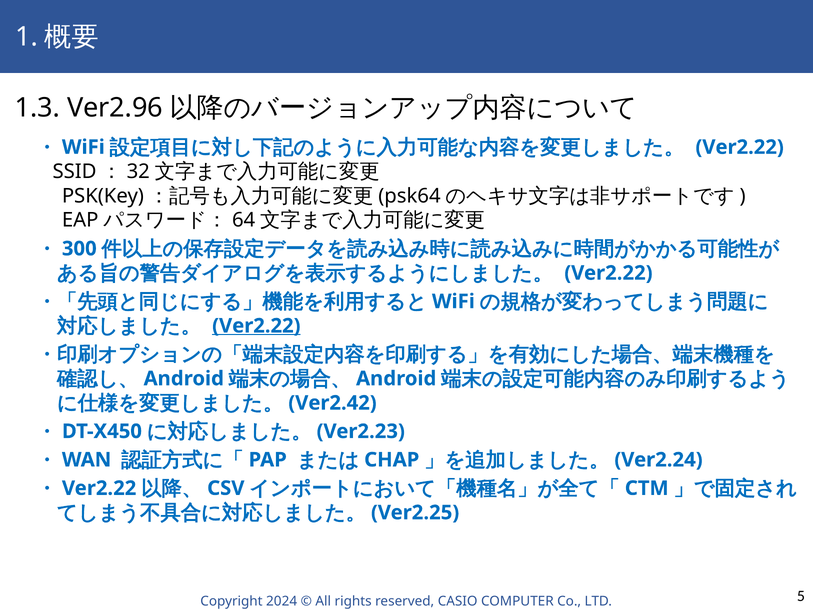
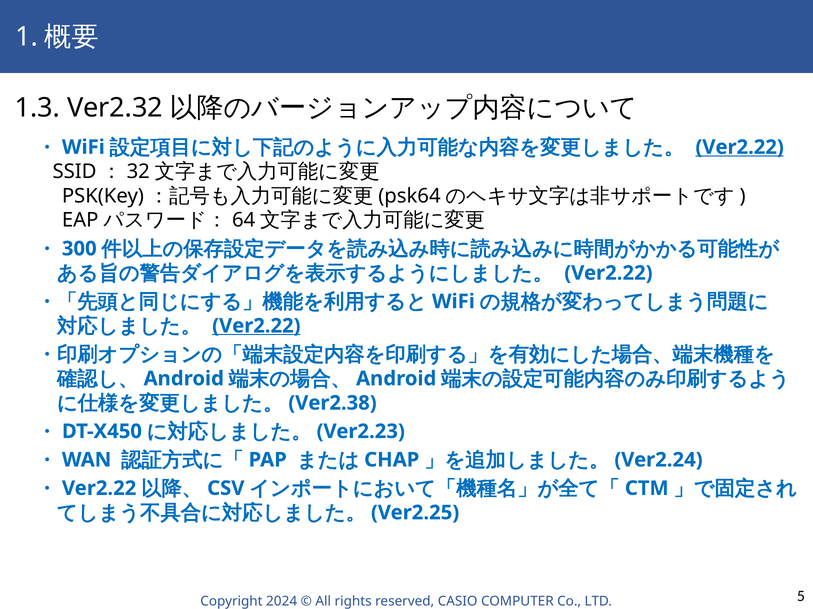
Ver2.96: Ver2.96 -> Ver2.32 (115, 108)
Ver2.22 underline: none -> present (740, 147)
Ver2.42: Ver2.42 -> Ver2.38 (332, 403)
